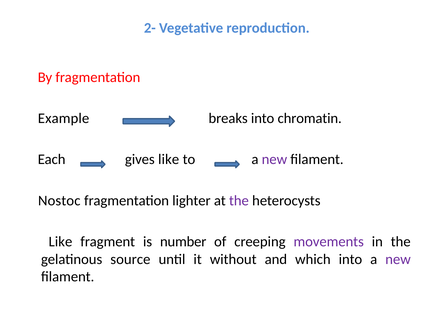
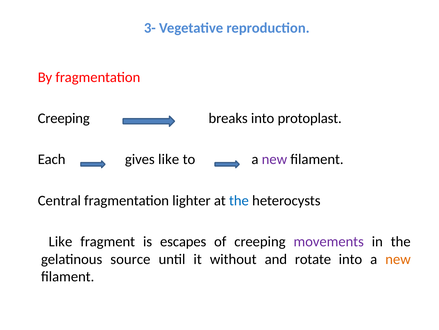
2-: 2- -> 3- (150, 28)
Example: Example -> Creeping (64, 118)
chromatin: chromatin -> protoplast (310, 118)
Nostoc: Nostoc -> Central (59, 200)
the colour: purple -> blue (239, 200)
number: number -> escapes (183, 241)
which: which -> rotate (313, 259)
new colour: purple -> orange (398, 259)
